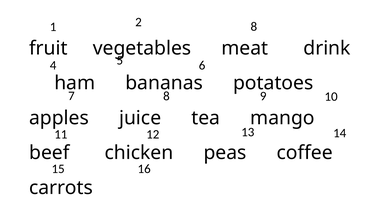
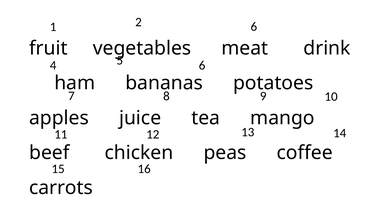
2 8: 8 -> 6 (254, 27)
